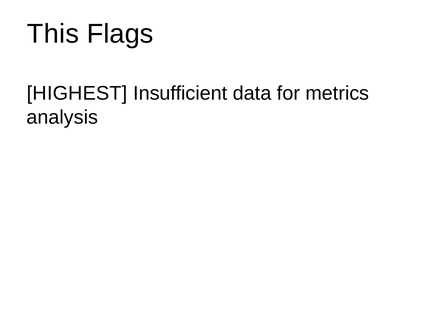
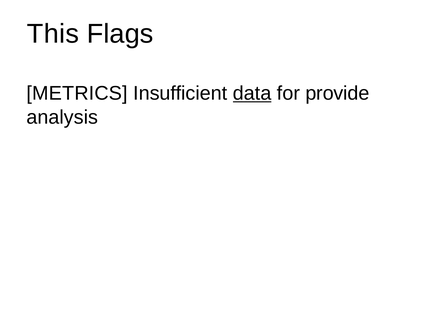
HIGHEST: HIGHEST -> METRICS (77, 93)
data underline: none -> present (252, 93)
metrics: metrics -> provide (337, 93)
